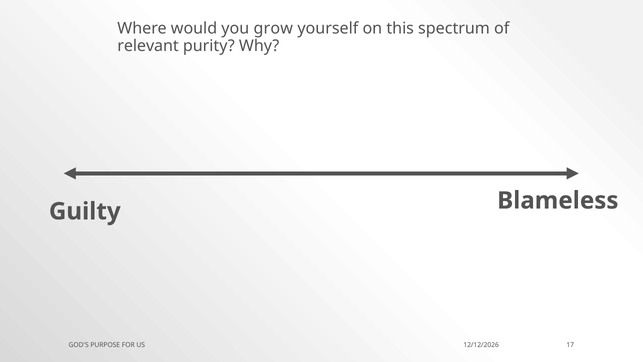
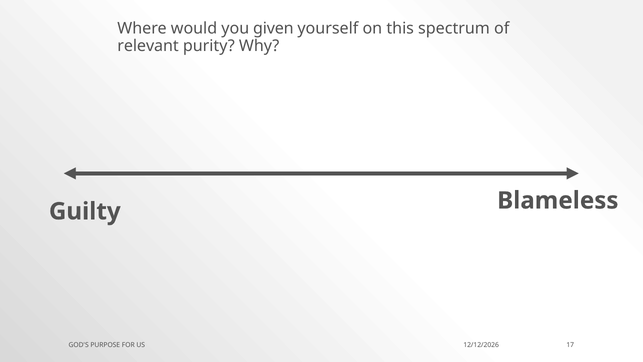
grow: grow -> given (273, 28)
